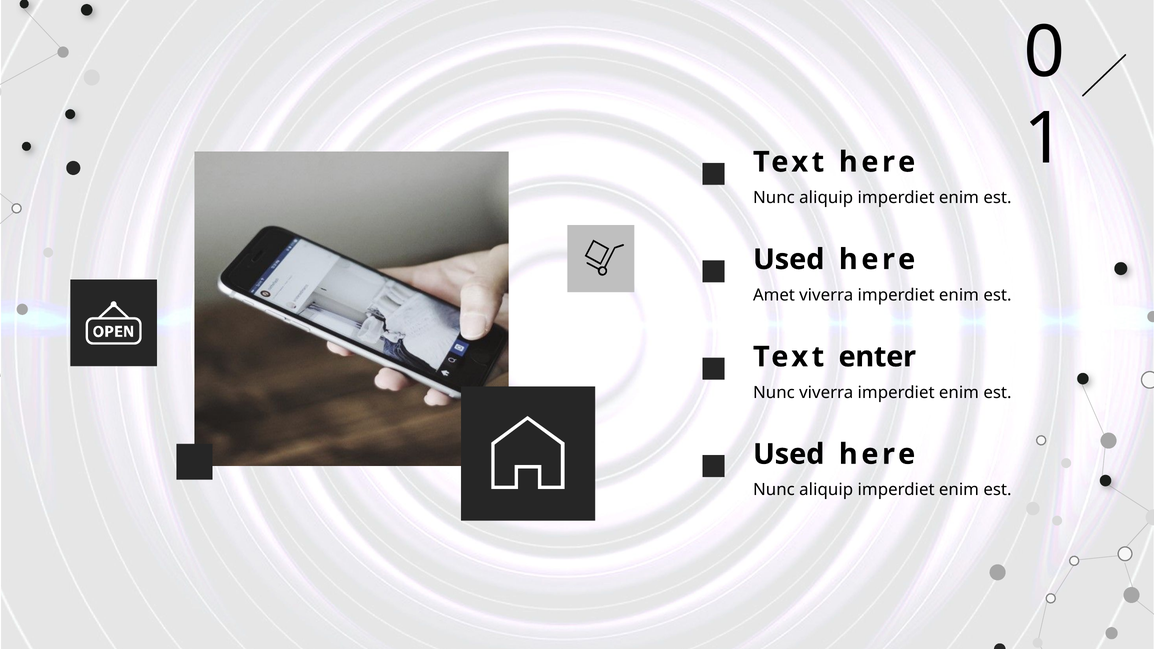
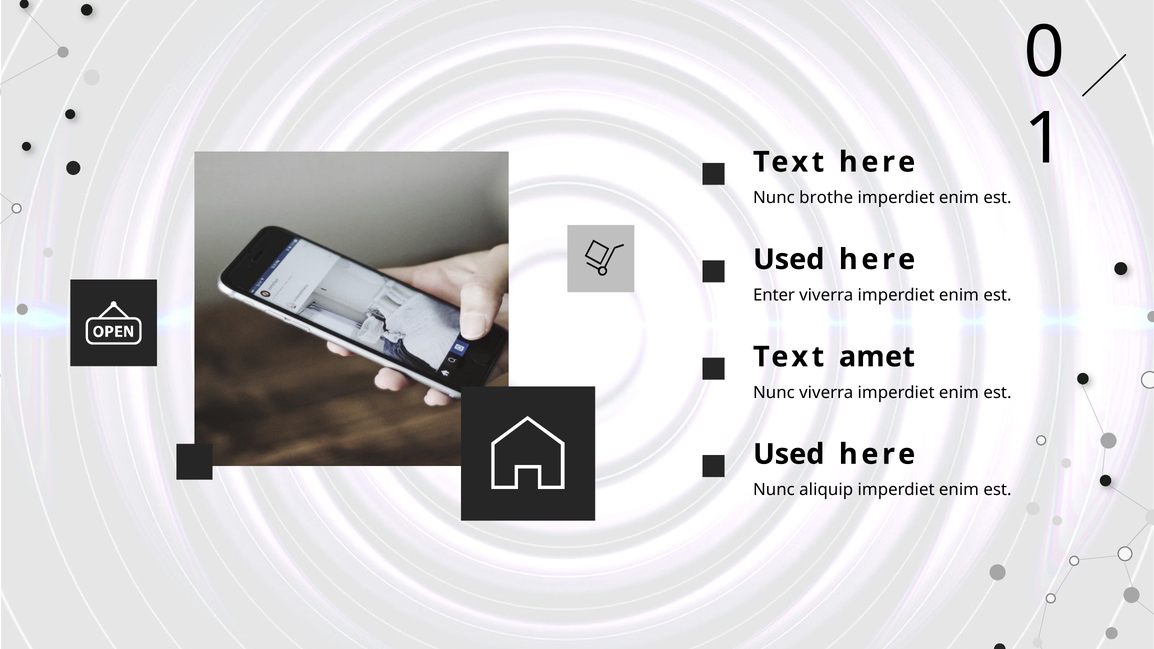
aliquip: aliquip -> brothe (826, 198)
Amet: Amet -> Enter (774, 295)
enter: enter -> amet (877, 357)
